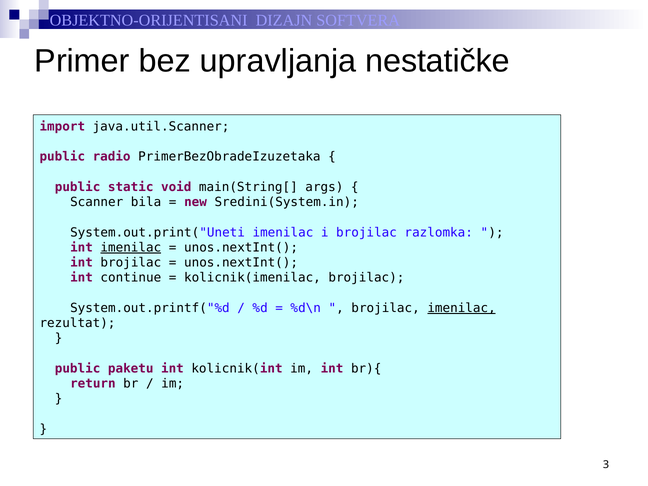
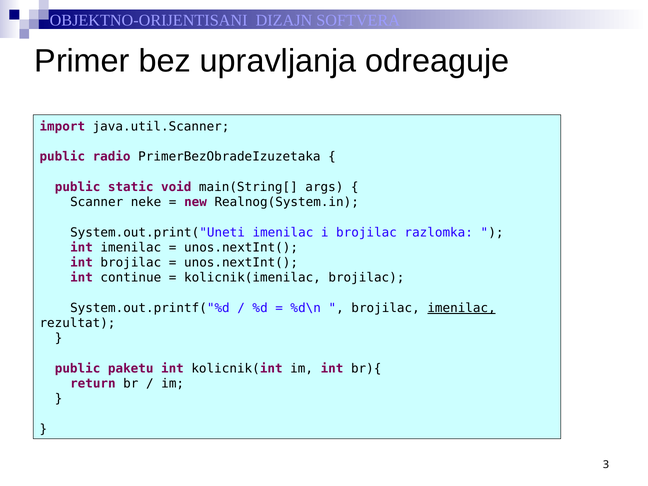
nestatičke: nestatičke -> odreaguje (437, 61)
bila: bila -> neke (146, 202)
Sredini(System.in: Sredini(System.in -> Realnog(System.in (287, 202)
imenilac underline: present -> none (131, 248)
